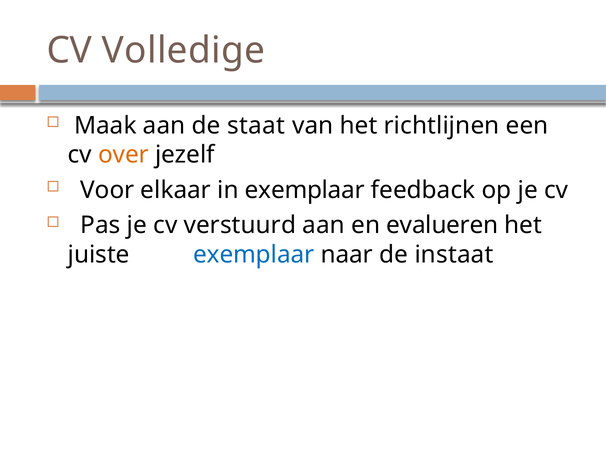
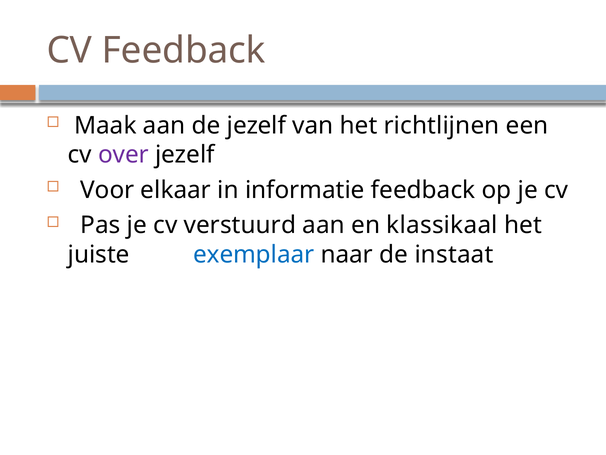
CV Volledige: Volledige -> Feedback (184, 51)
de staat: staat -> jezelf (256, 125)
over colour: orange -> purple (124, 155)
in exemplaar: exemplaar -> informatie (305, 190)
evalueren: evalueren -> klassikaal (442, 225)
